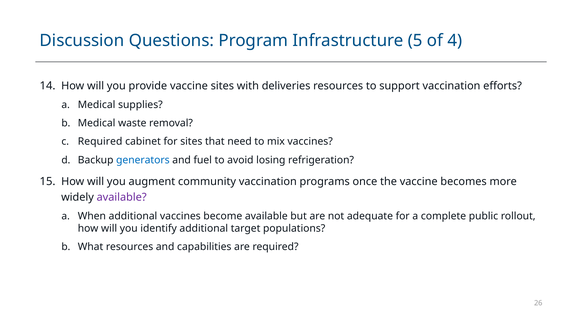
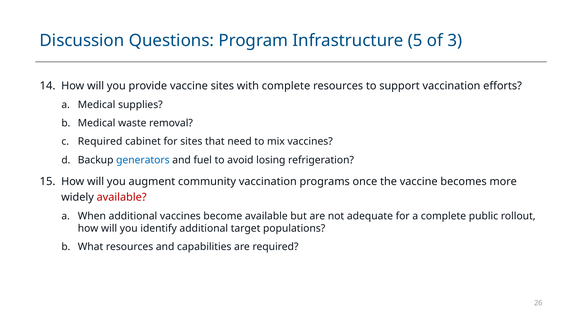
4: 4 -> 3 (455, 41)
with deliveries: deliveries -> complete (286, 86)
available colour: purple -> red (122, 197)
